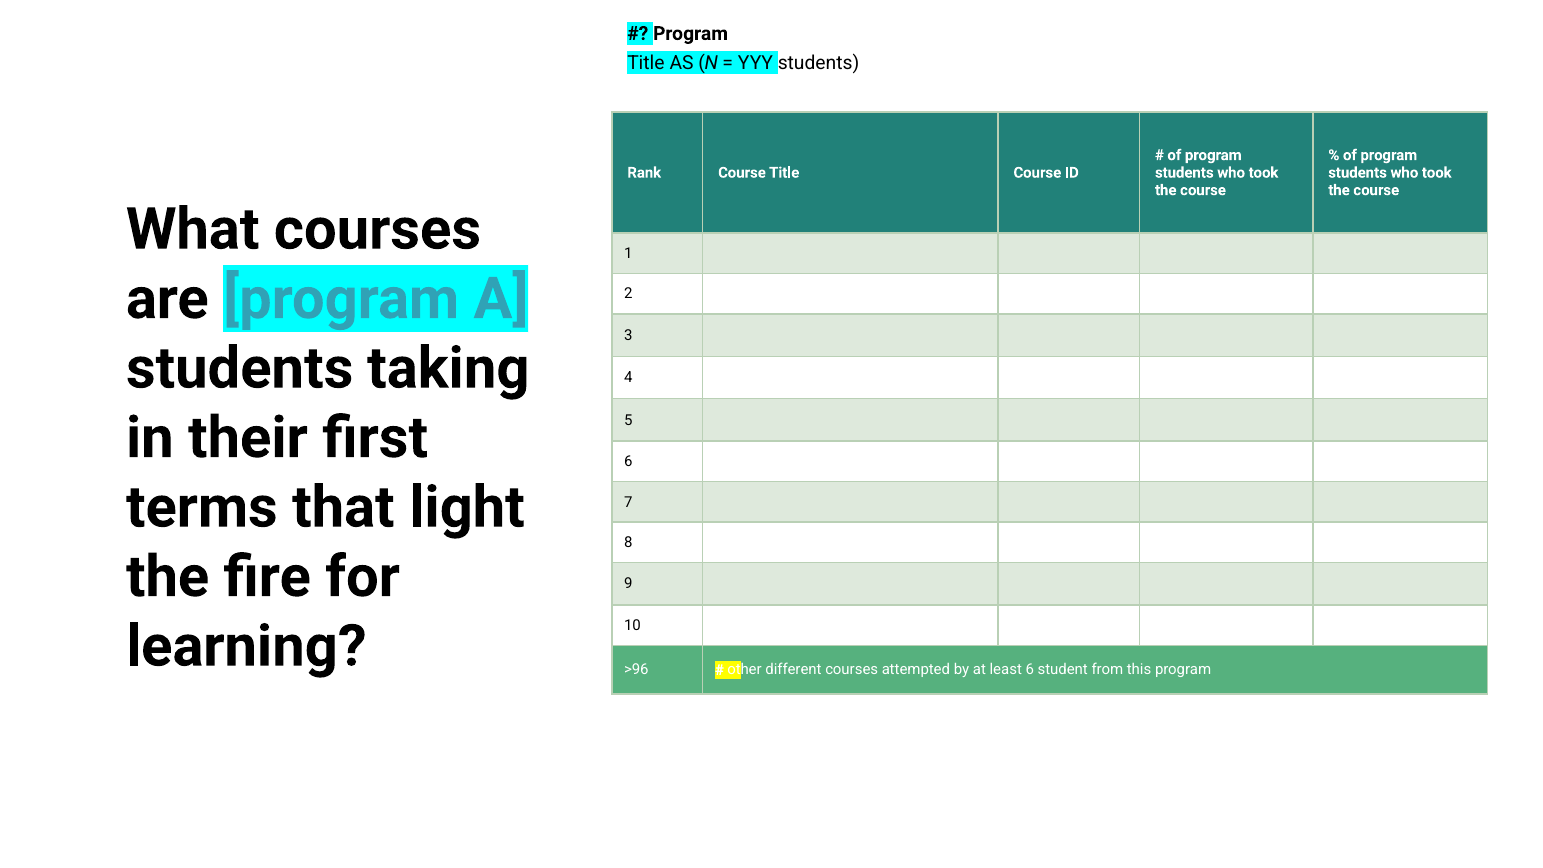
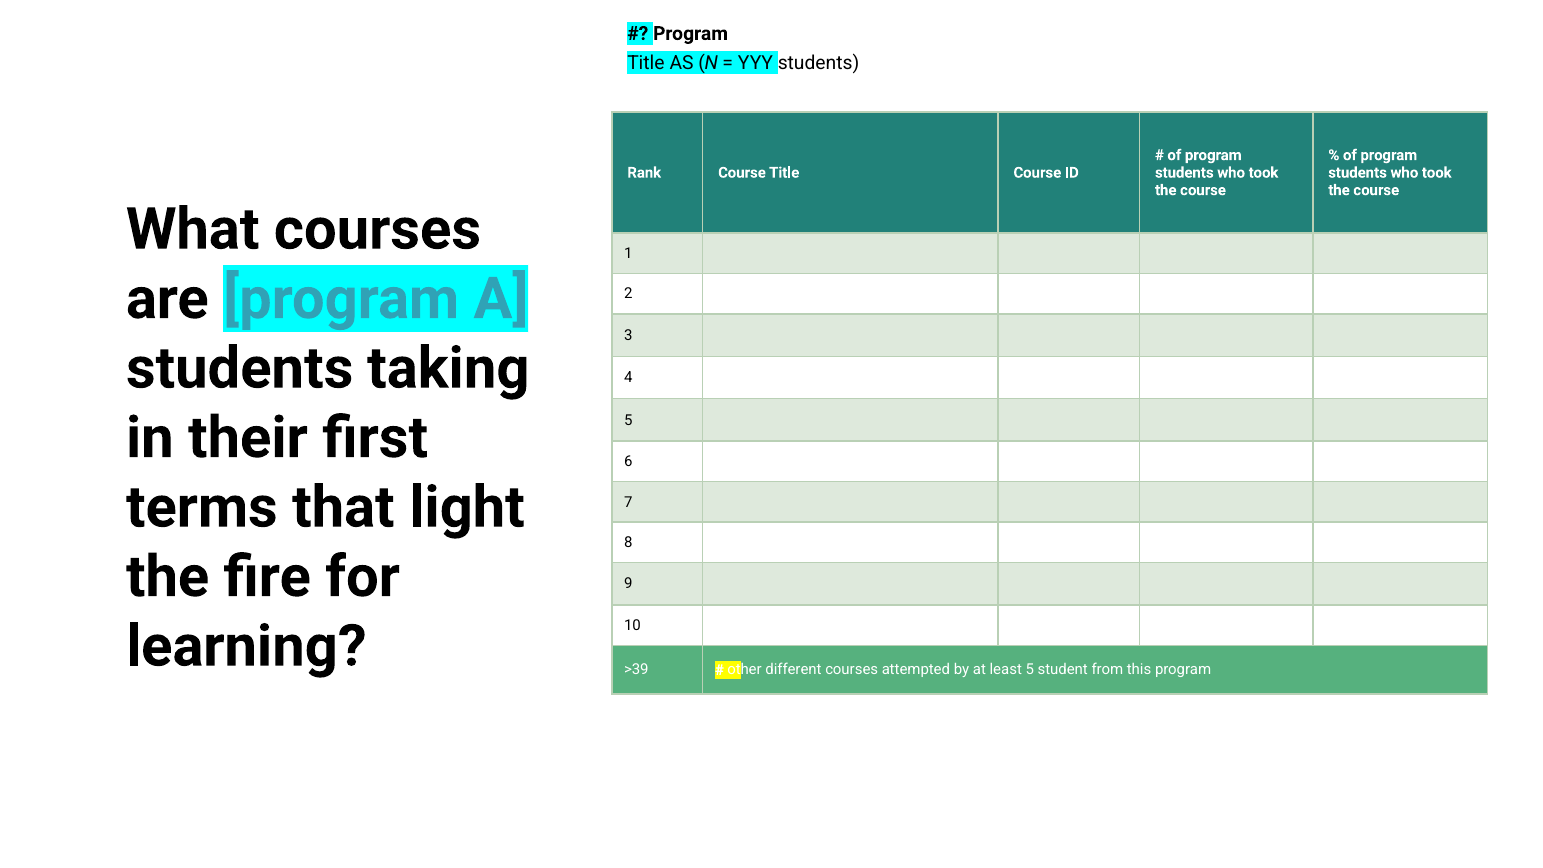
>96: >96 -> >39 (636, 670)
least 6: 6 -> 5 (1030, 670)
